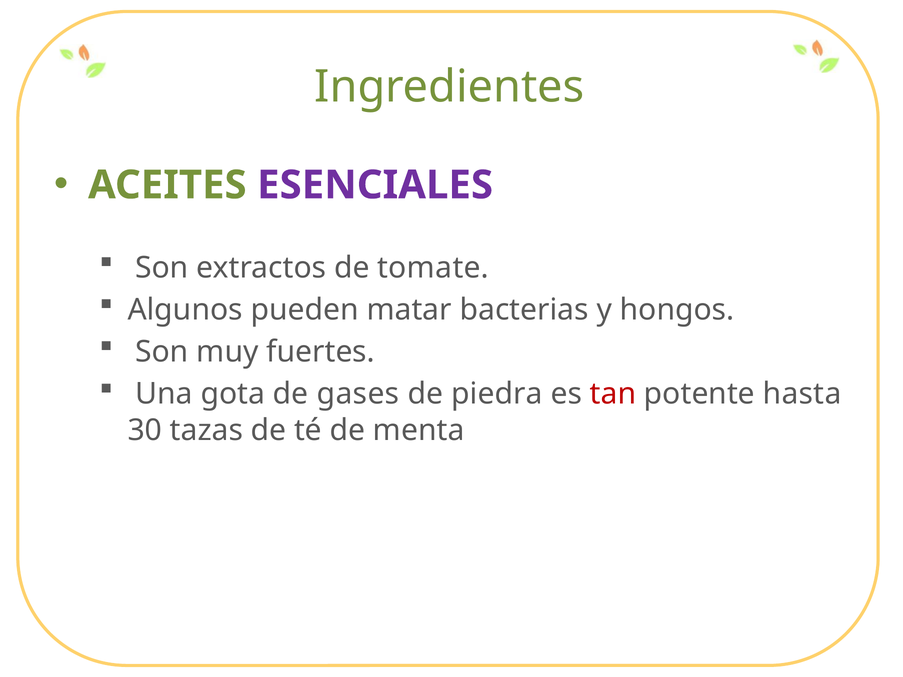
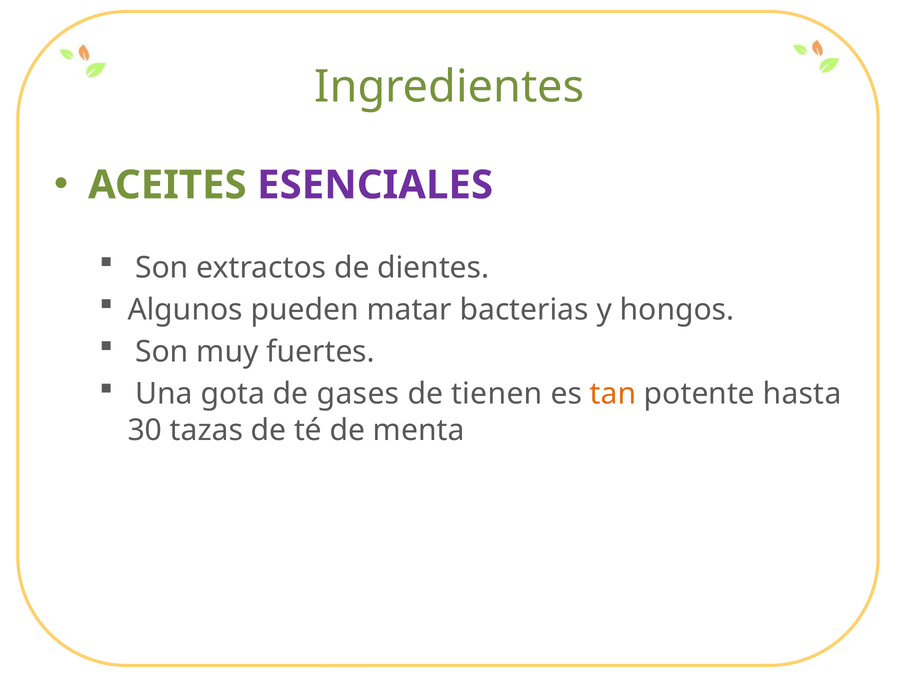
tomate: tomate -> dientes (433, 268)
piedra: piedra -> tienen (497, 394)
tan colour: red -> orange (613, 394)
